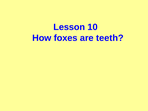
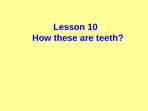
foxes: foxes -> these (66, 38)
